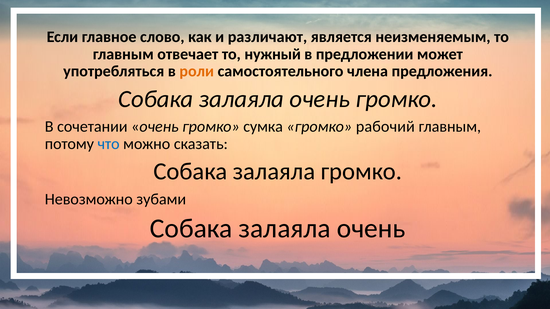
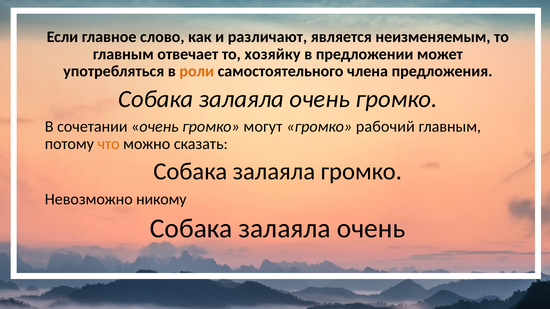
нужный: нужный -> хозяйку (272, 54)
сумка: сумка -> могут (263, 127)
что colour: blue -> orange (109, 144)
зубами: зубами -> никому (161, 199)
